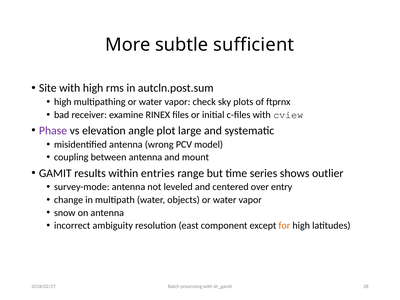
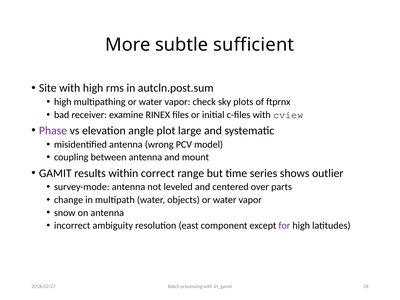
entries: entries -> correct (158, 173)
entry: entry -> parts (282, 187)
for colour: orange -> purple (284, 226)
